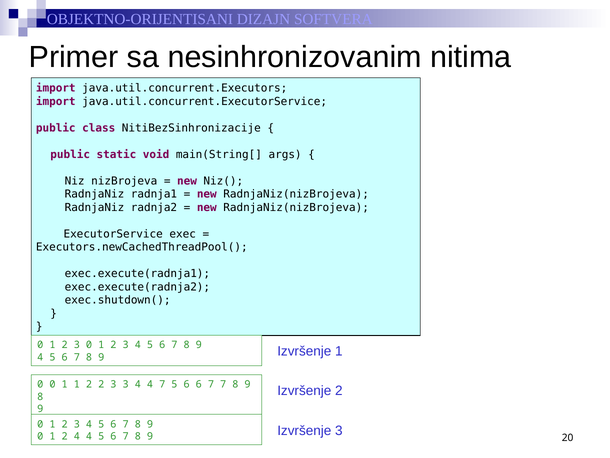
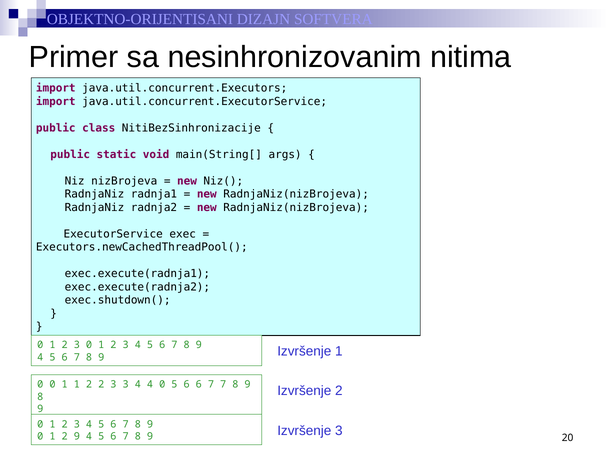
4 7: 7 -> 0 (162, 384)
2 4: 4 -> 9 (77, 436)
